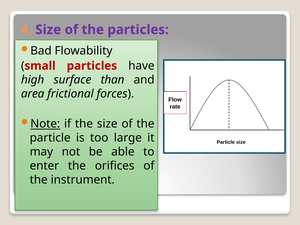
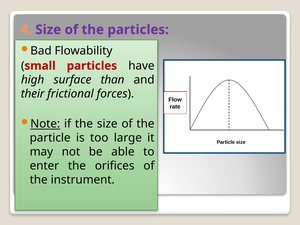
area: area -> their (33, 94)
